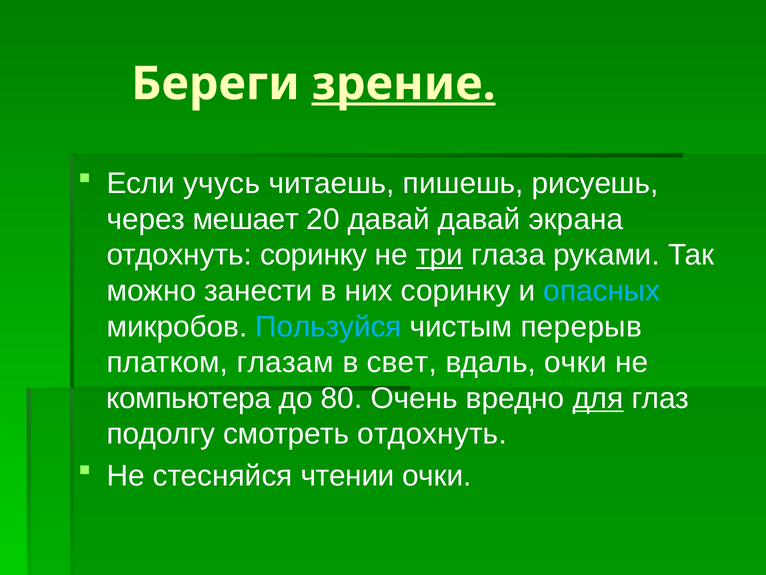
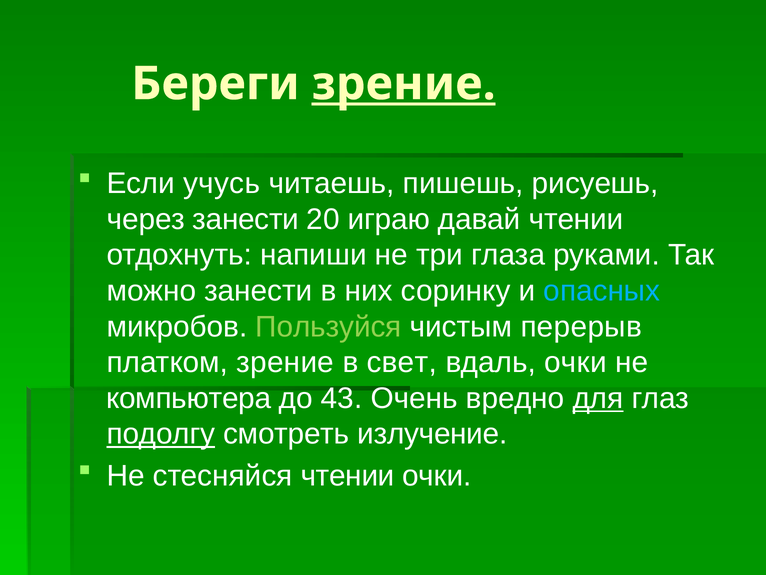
через мешает: мешает -> занести (246, 219)
20 давай: давай -> играю (389, 219)
давай экрана: экрана -> чтении (576, 219)
отдохнуть соринку: соринку -> напиши (313, 255)
три underline: present -> none (439, 255)
Пользуйся colour: light blue -> light green (328, 326)
платком глазам: глазам -> зрение (285, 362)
80: 80 -> 43 (342, 398)
подолгу underline: none -> present (161, 434)
смотреть отдохнуть: отдохнуть -> излучение (432, 434)
